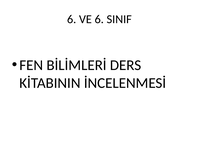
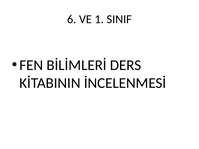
VE 6: 6 -> 1 (99, 19)
